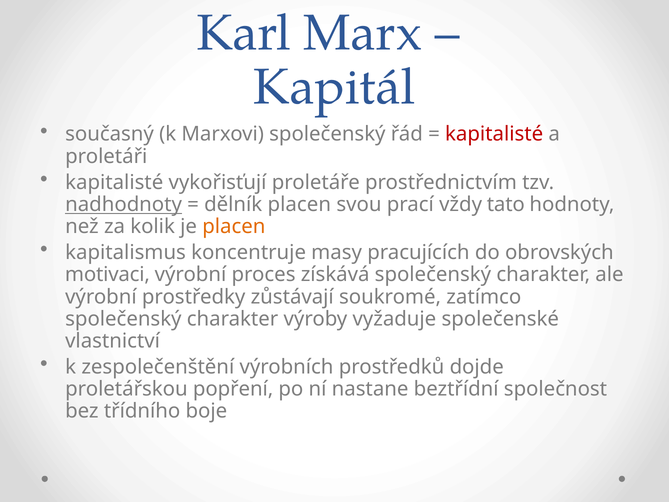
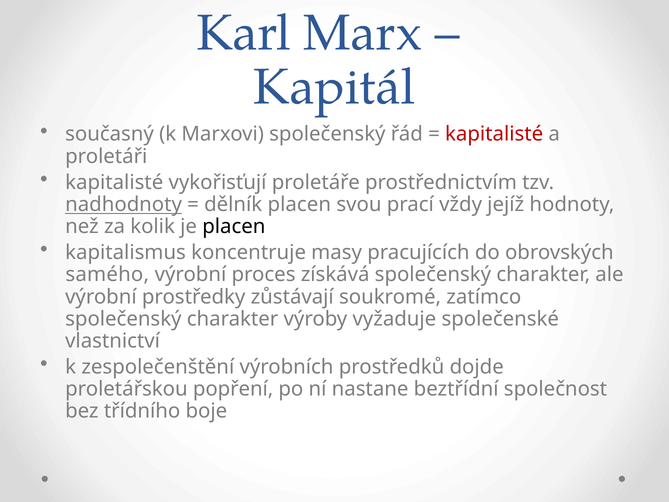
tato: tato -> jejíž (506, 204)
placen colour: orange -> black (234, 226)
motivaci: motivaci -> samého (107, 275)
